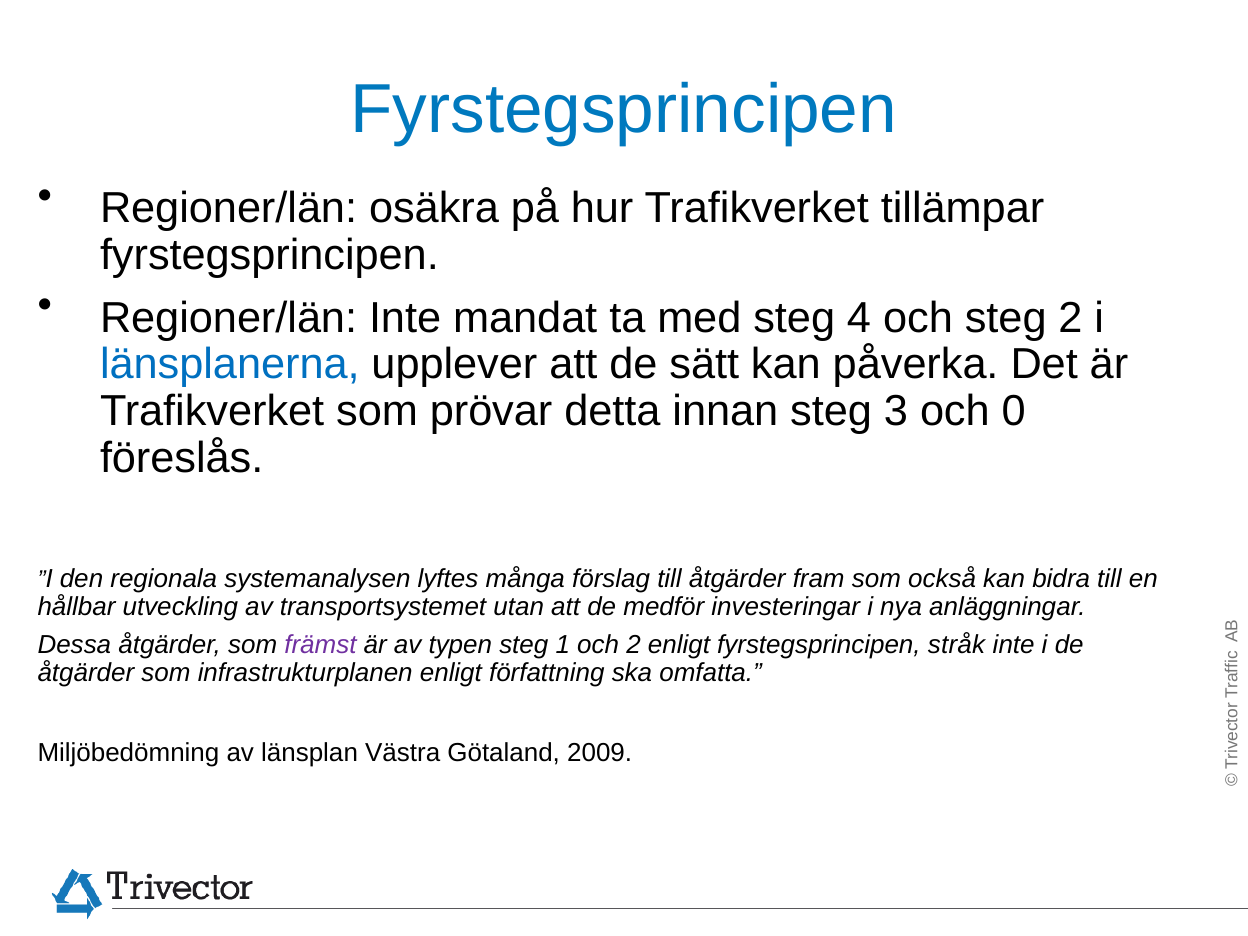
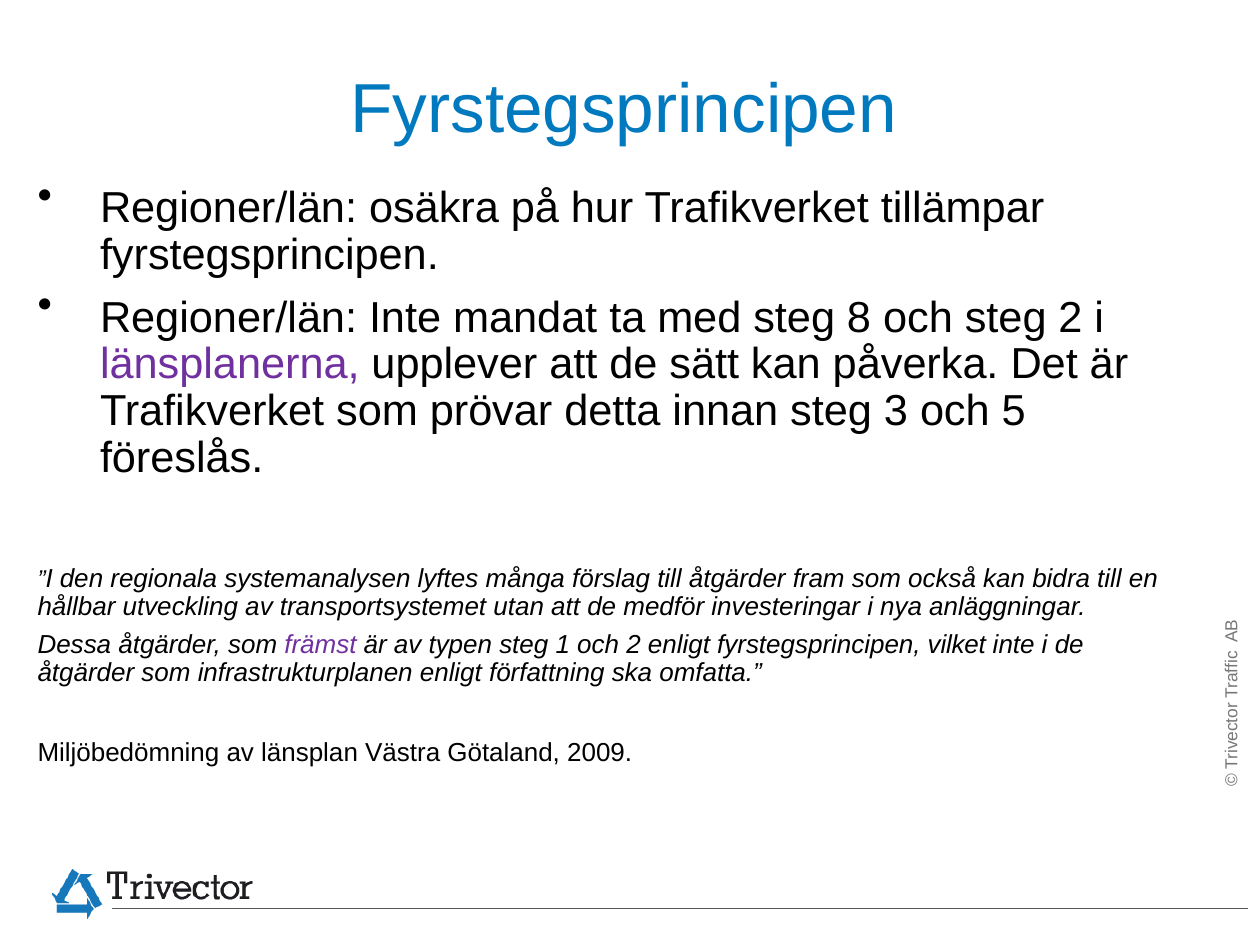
4: 4 -> 8 (859, 318)
länsplanerna colour: blue -> purple (230, 365)
0: 0 -> 5 (1014, 411)
stråk: stråk -> vilket (957, 645)
